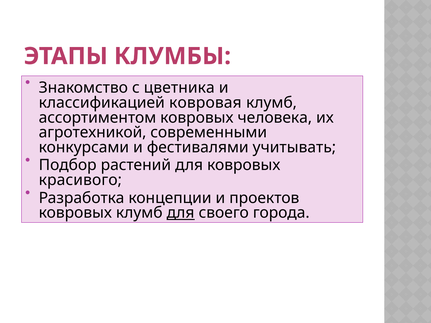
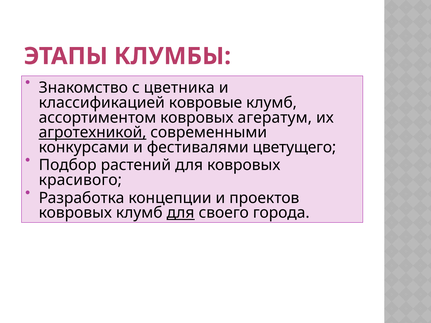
ковровая: ковровая -> ковровые (206, 103)
человека: человека -> агератум (275, 118)
агротехникой underline: none -> present (93, 133)
учитывать: учитывать -> цветущего (294, 148)
